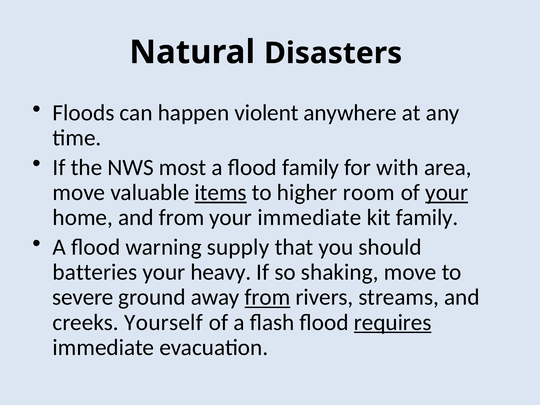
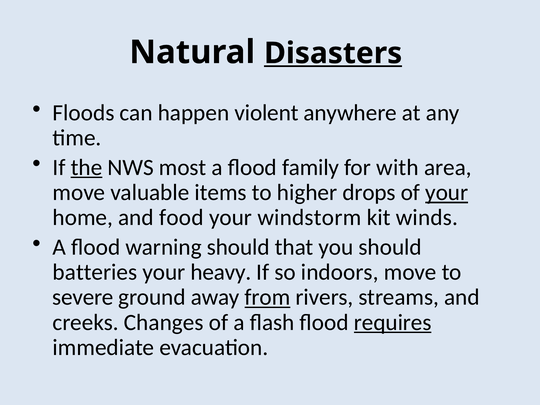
Disasters underline: none -> present (333, 53)
the underline: none -> present (87, 167)
items underline: present -> none (221, 192)
room: room -> drops (369, 192)
and from: from -> food (181, 218)
your immediate: immediate -> windstorm (309, 218)
kit family: family -> winds (427, 218)
warning supply: supply -> should (238, 247)
shaking: shaking -> indoors (340, 272)
Yourself: Yourself -> Changes (164, 322)
